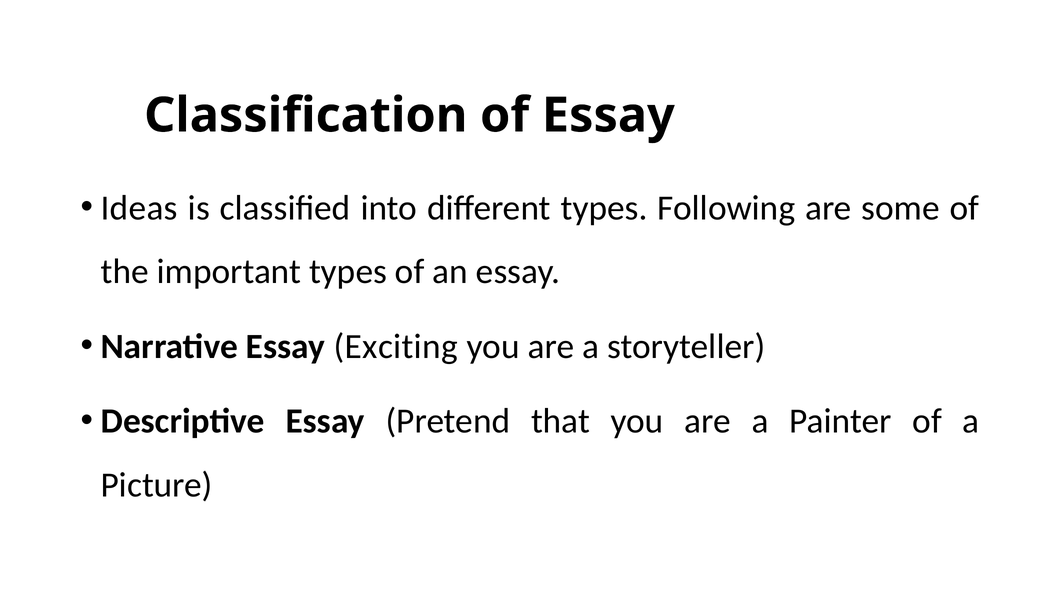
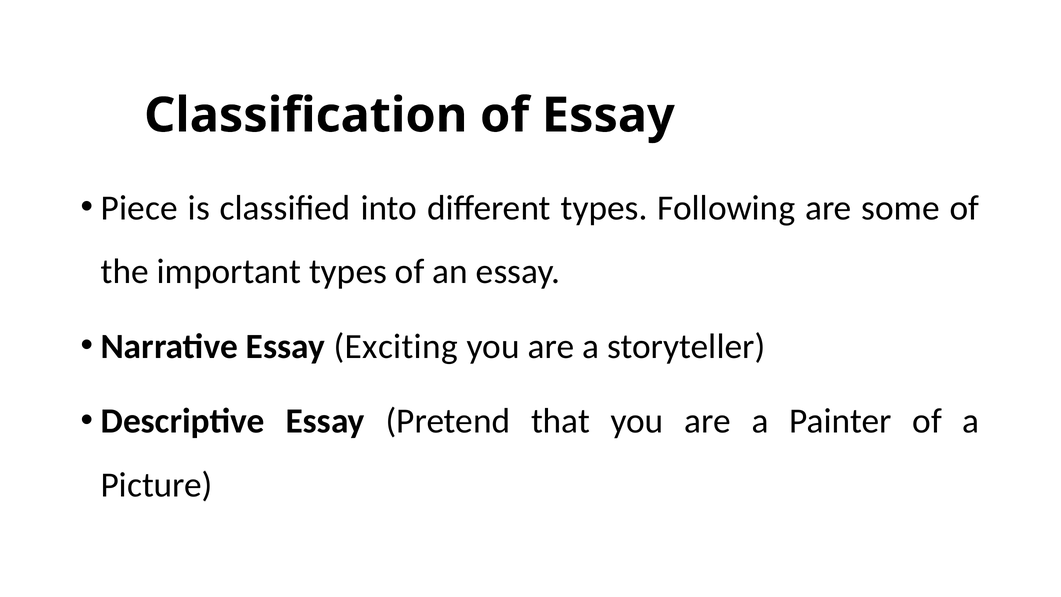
Ideas: Ideas -> Piece (139, 208)
